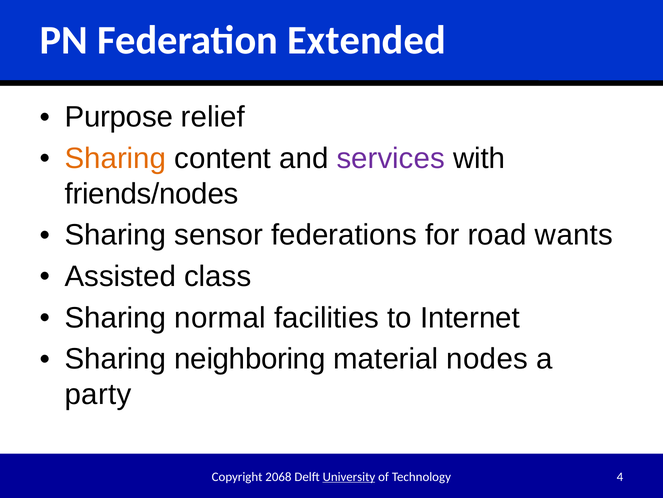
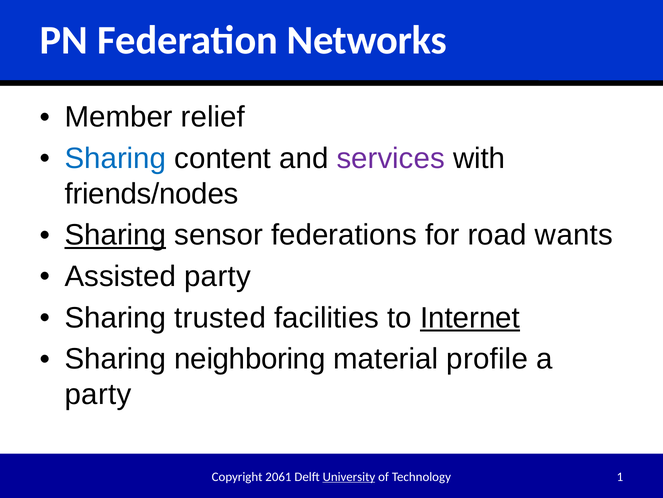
Extended: Extended -> Networks (367, 40)
Purpose: Purpose -> Member (119, 117)
Sharing colour: orange -> blue (115, 158)
Sharing underline: none -> present (115, 235)
Assisted class: class -> party (218, 276)
normal: normal -> trusted (220, 317)
Internet underline: none -> present (470, 317)
nodes: nodes -> profile (487, 359)
2068: 2068 -> 2061 (278, 476)
4: 4 -> 1 (620, 476)
